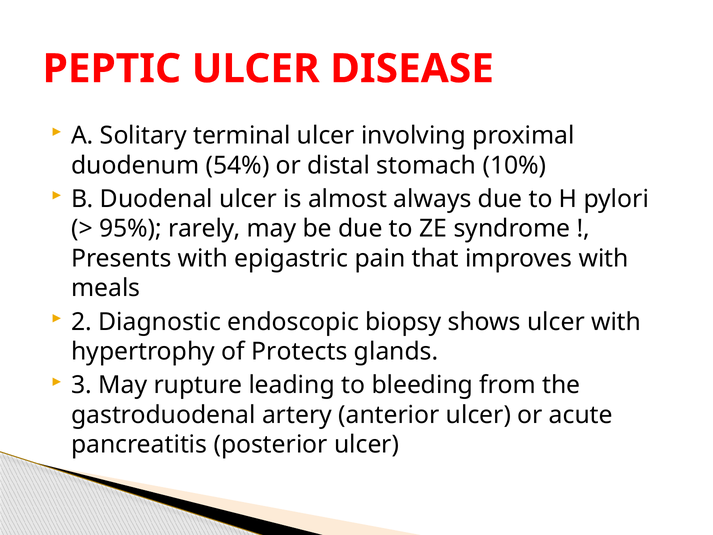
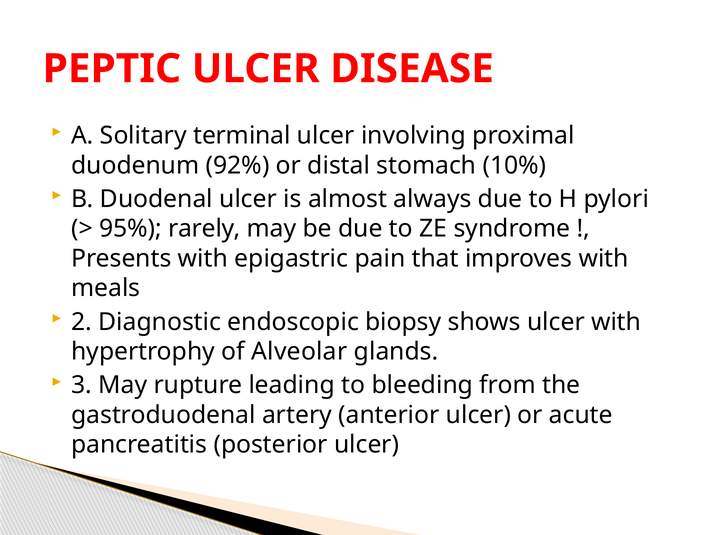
54%: 54% -> 92% (238, 165)
Protects: Protects -> Alveolar (299, 351)
